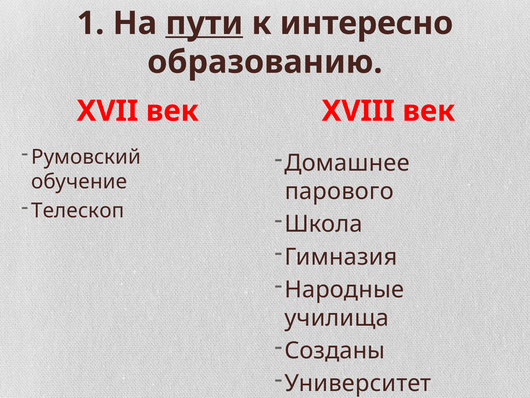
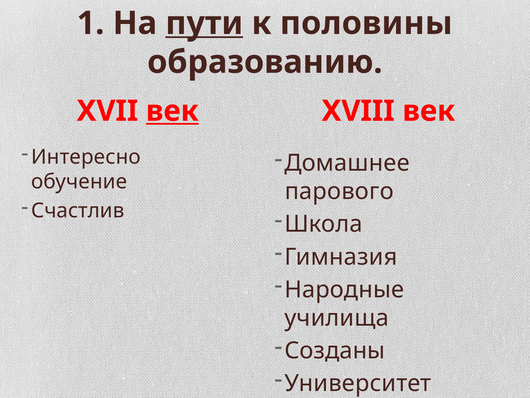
интересно: интересно -> половины (366, 23)
век underline: none -> present (172, 111)
Румовский: Румовский -> Интересно (86, 157)
Телескоп: Телескоп -> Счастлив (78, 211)
